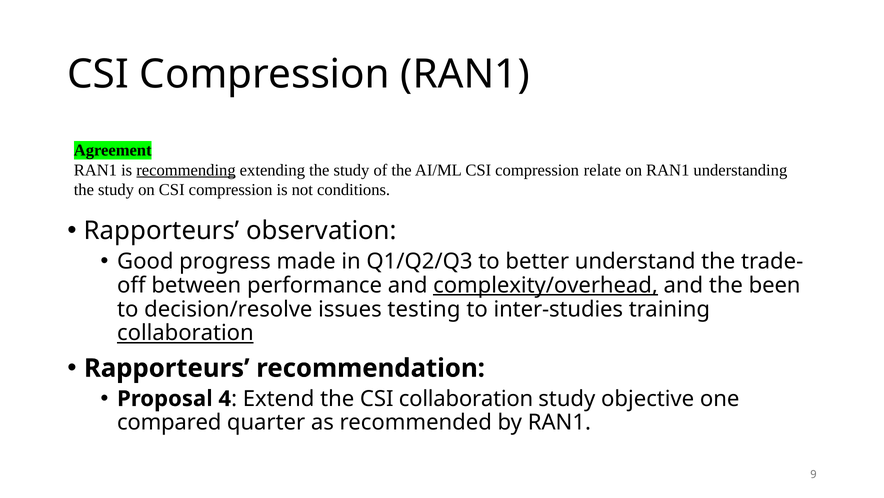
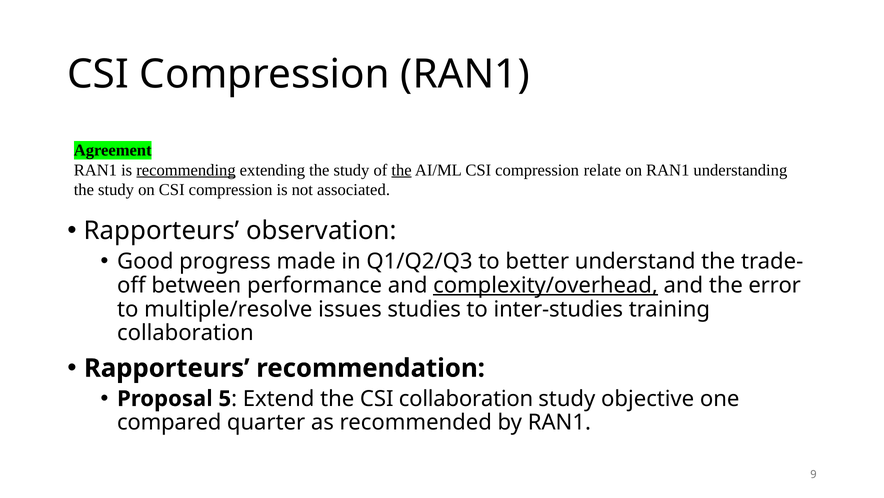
the underline: none -> present (402, 170)
conditions: conditions -> associated (354, 190)
been: been -> error (775, 285)
decision/resolve: decision/resolve -> multiple/resolve (228, 309)
testing: testing -> studies (424, 309)
collaboration underline: present -> none (185, 333)
4: 4 -> 5 (225, 398)
